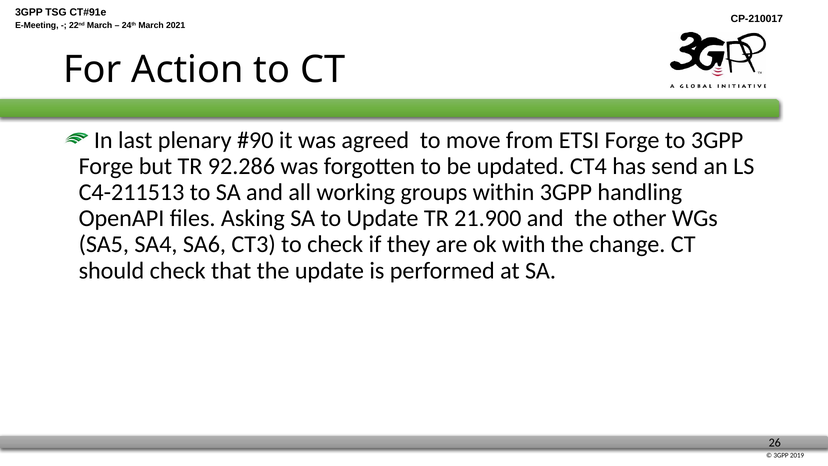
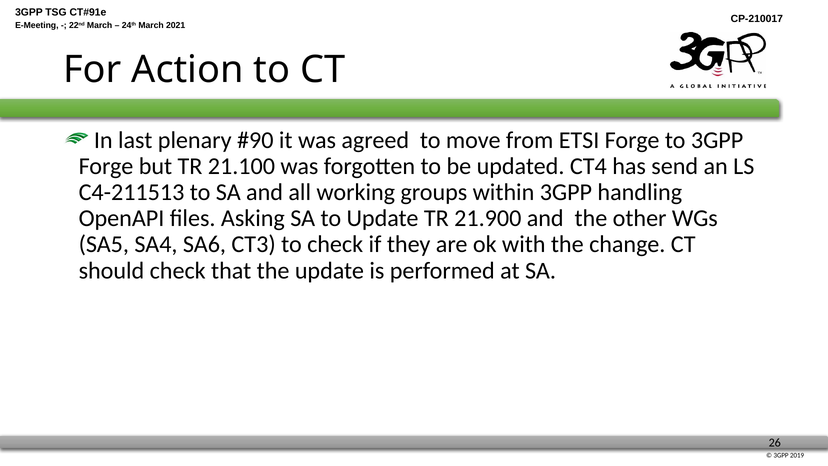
92.286: 92.286 -> 21.100 (241, 166)
